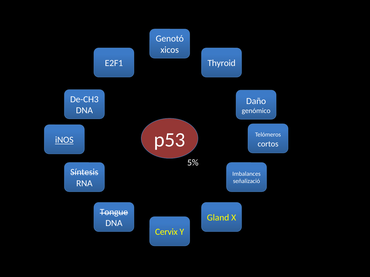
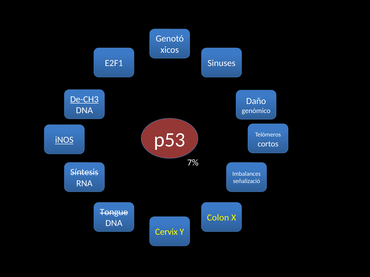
Thyroid: Thyroid -> Sinuses (221, 63)
De-CH3 underline: none -> present (84, 99)
5%: 5% -> 7% (193, 163)
Gland: Gland -> Colon (218, 218)
